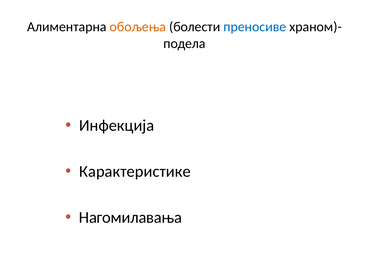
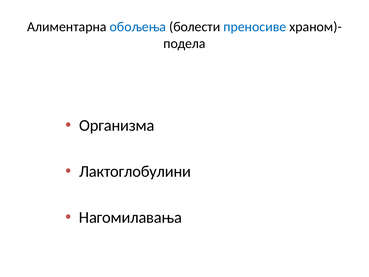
обољења colour: orange -> blue (138, 27)
Инфекција: Инфекција -> Организма (117, 125)
Карактеристике: Карактеристике -> Лактоглобулини (135, 171)
